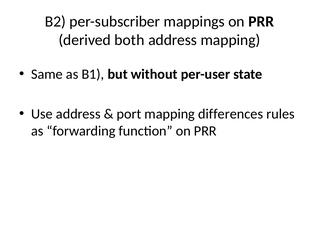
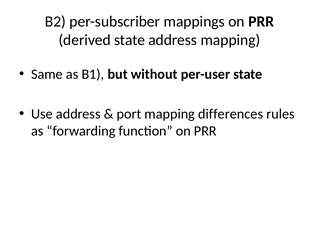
derived both: both -> state (130, 40)
